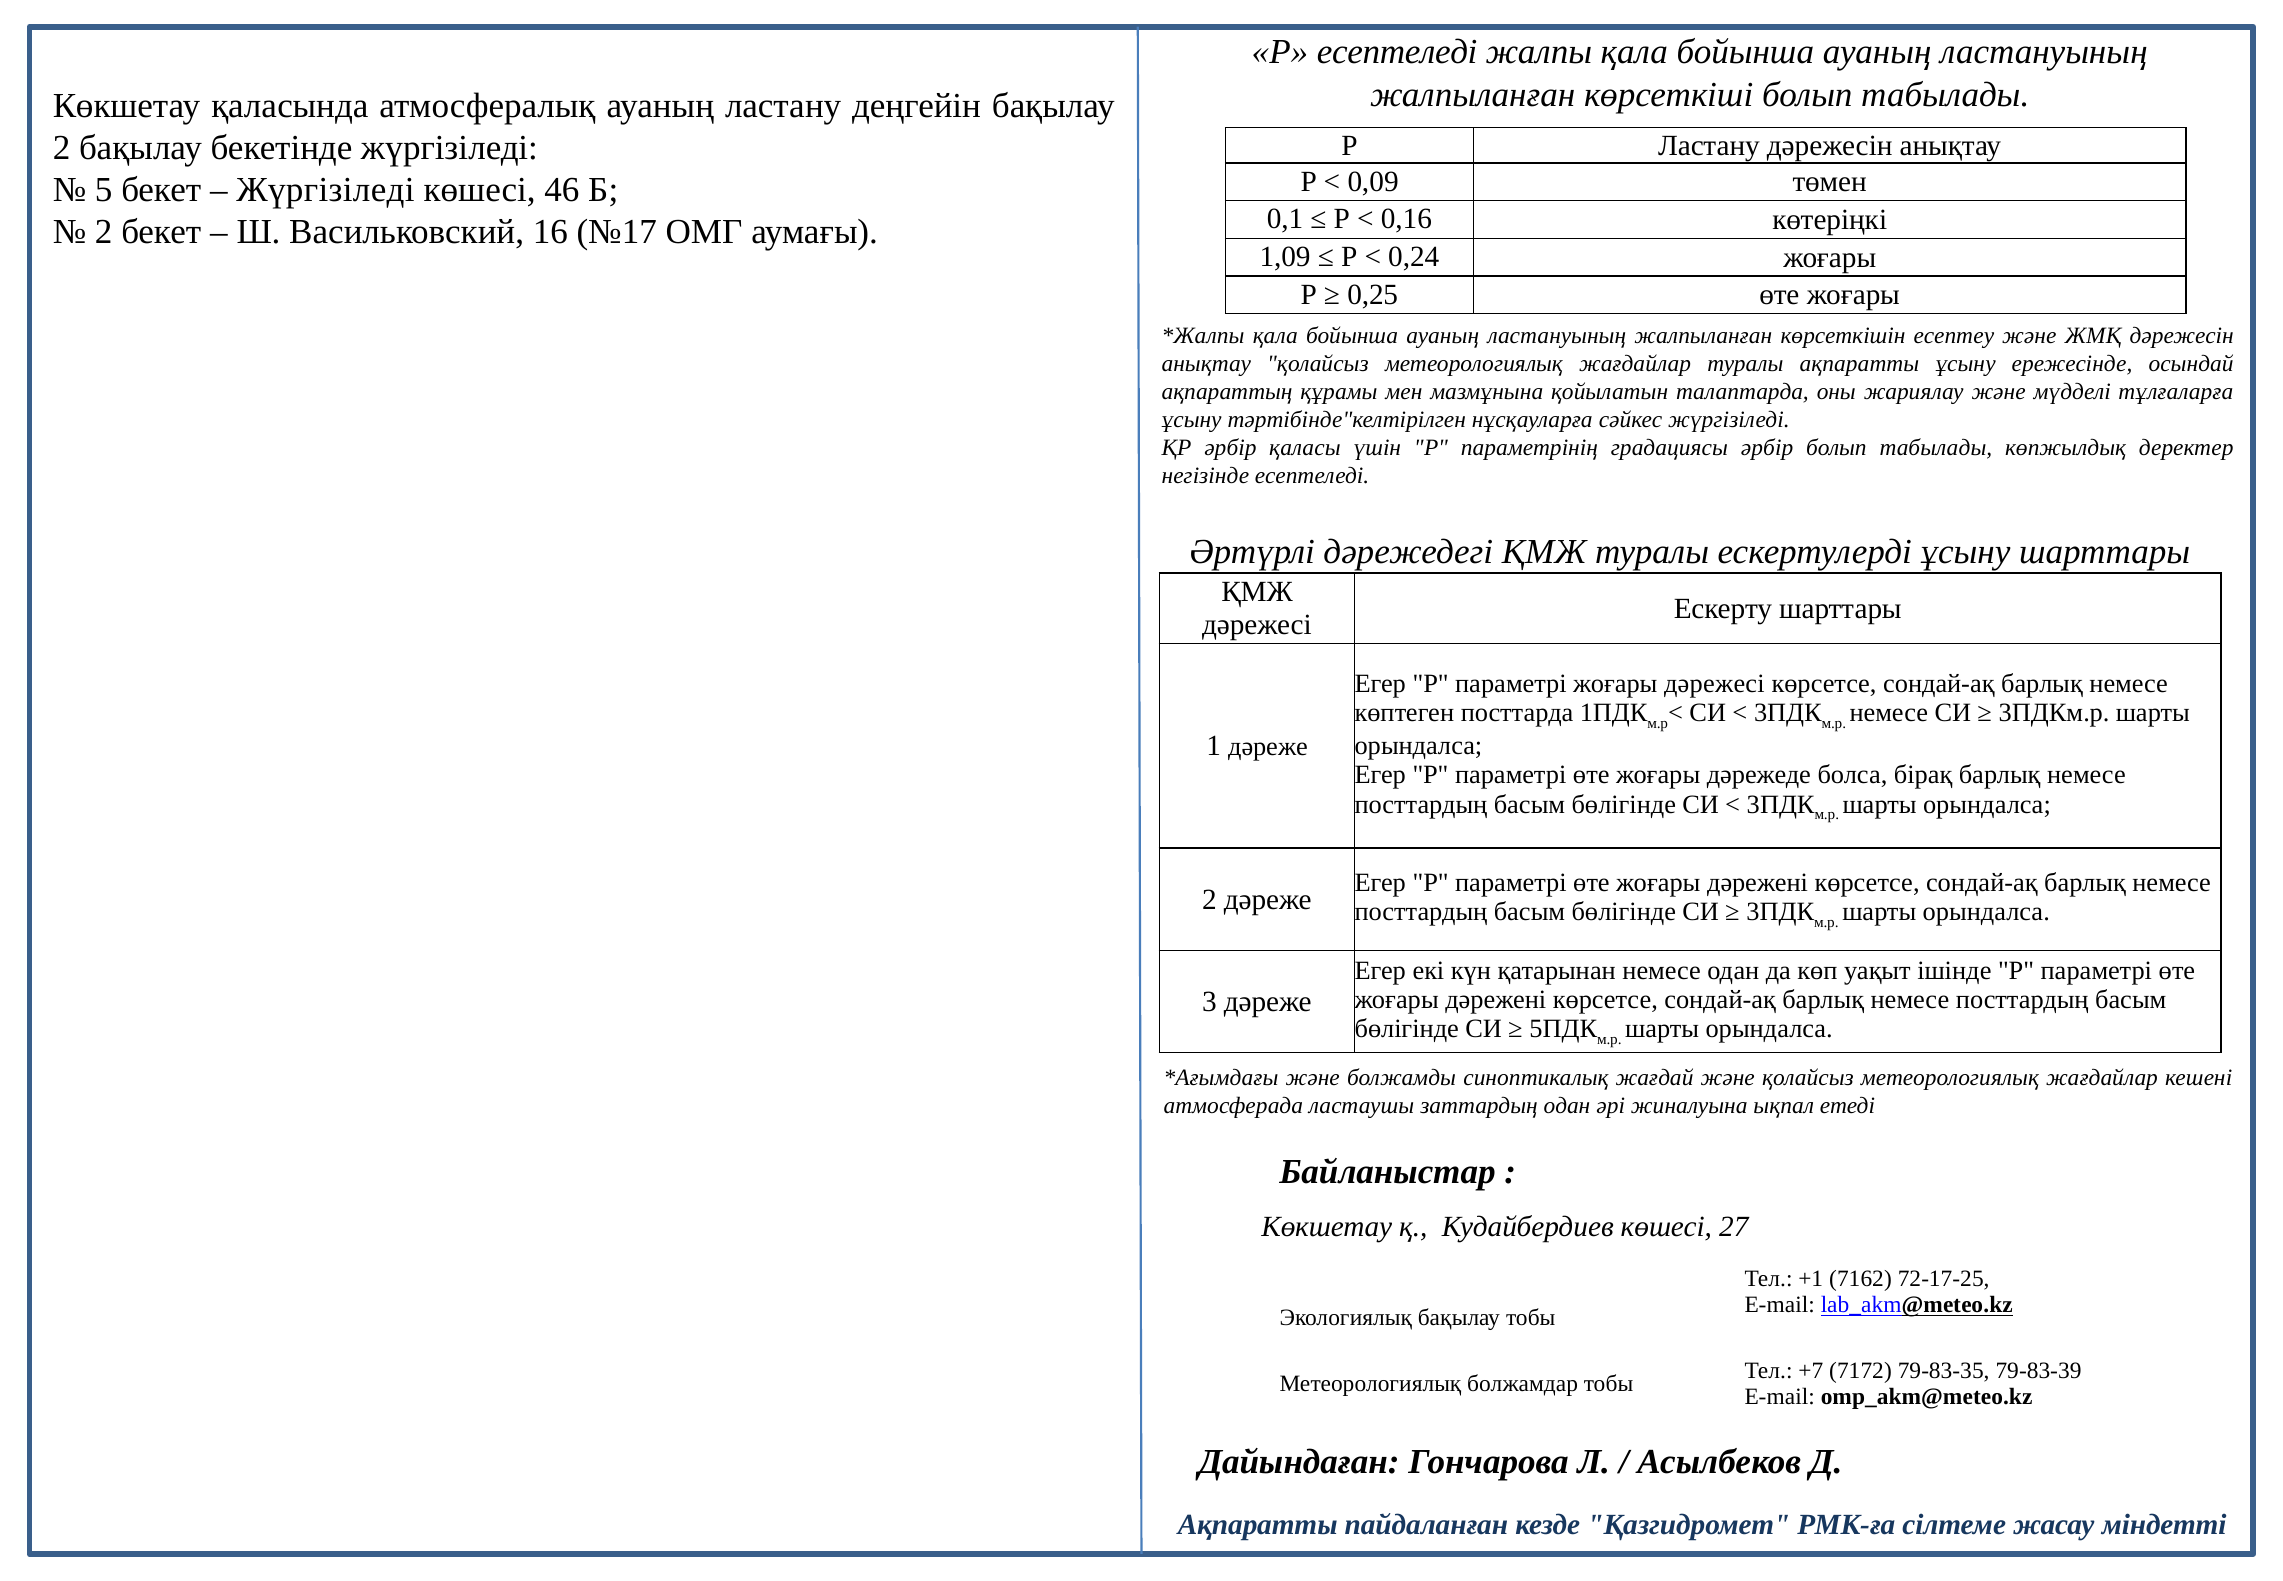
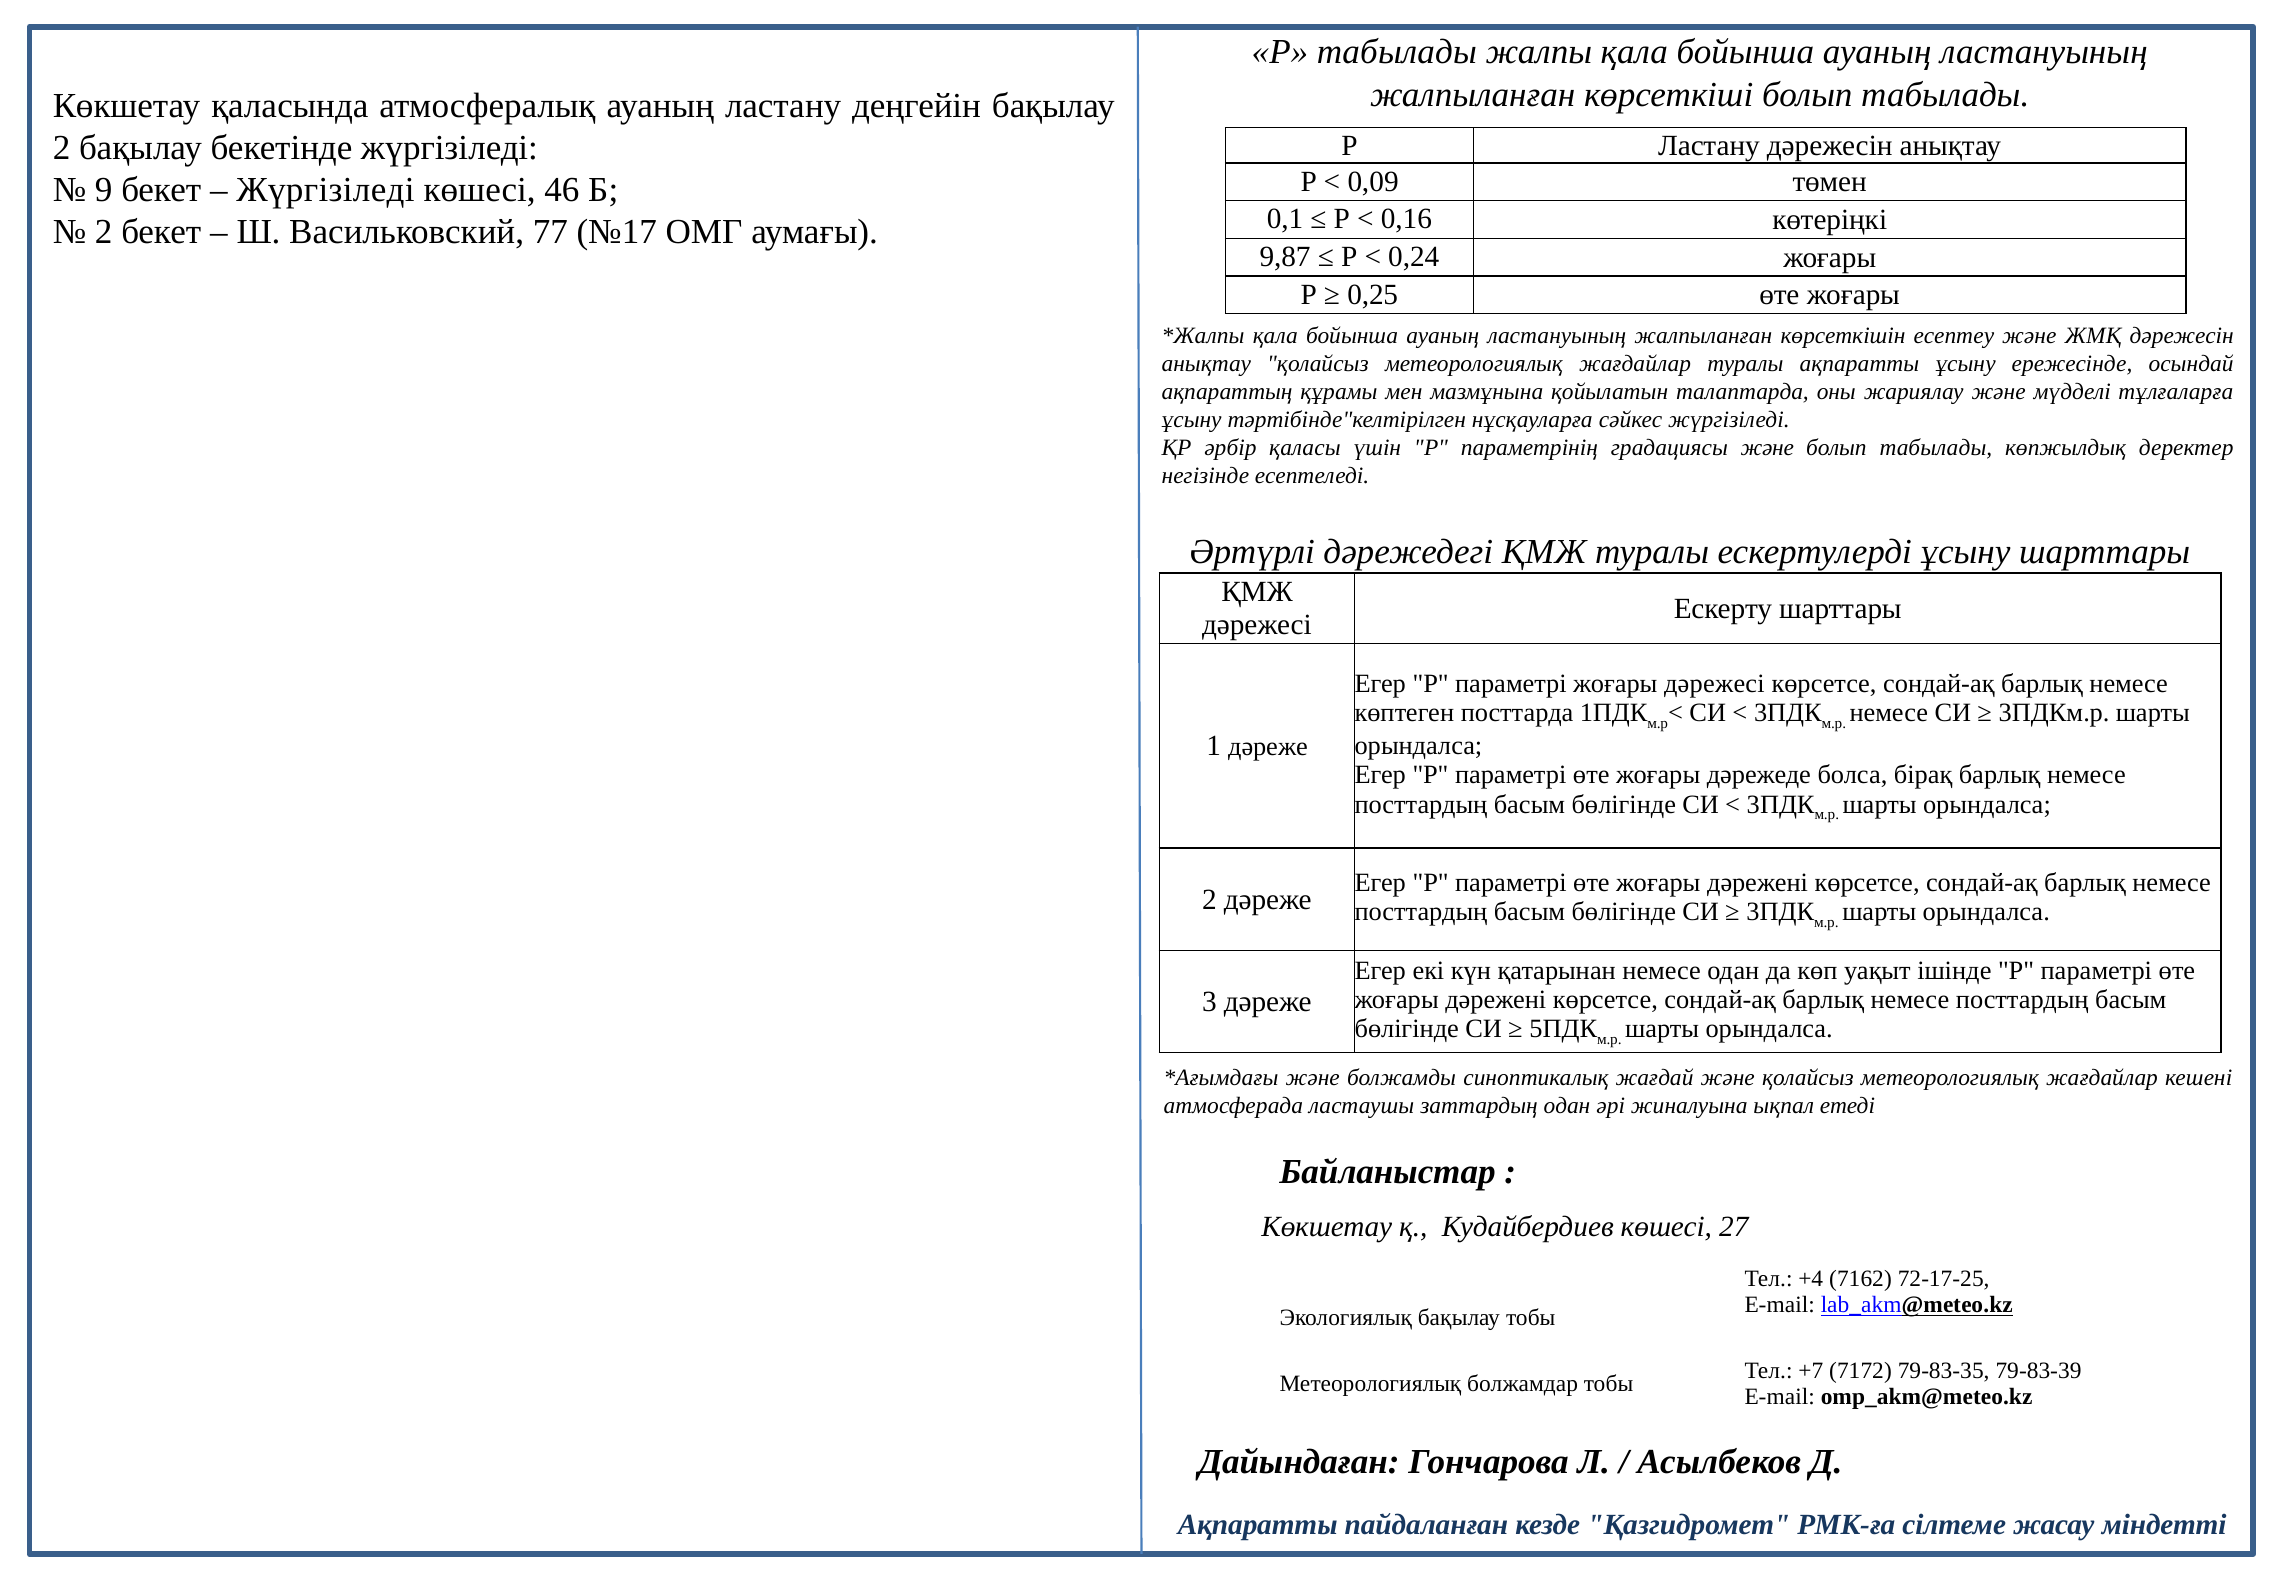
Р есептеледі: есептеледі -> табылады (1397, 52)
5: 5 -> 9 (104, 190)
16: 16 -> 77 (550, 232)
1,09: 1,09 -> 9,87 (1285, 257)
градациясы әрбір: әрбір -> және (1767, 448)
+1: +1 -> +4 (1811, 1279)
